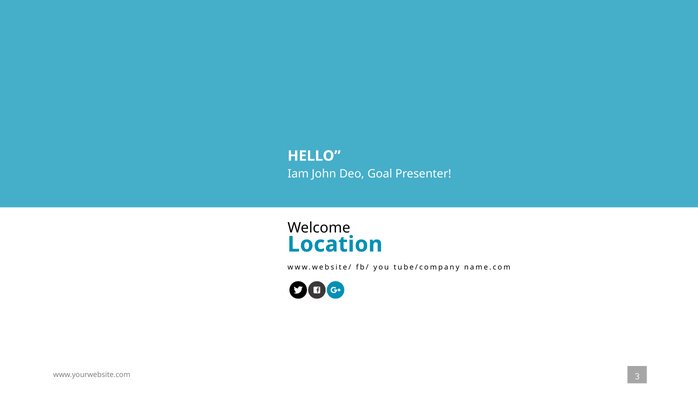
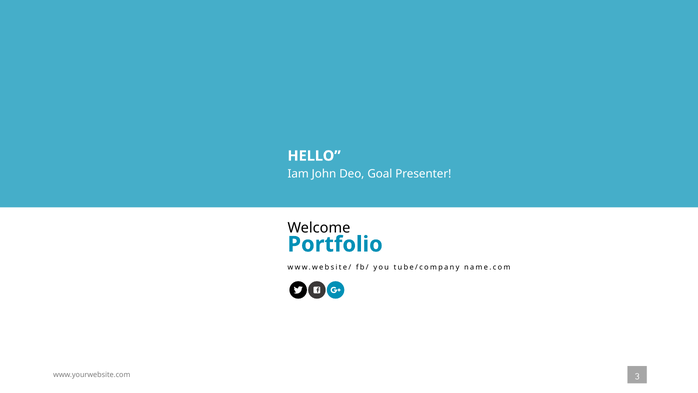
Location: Location -> Portfolio (335, 244)
